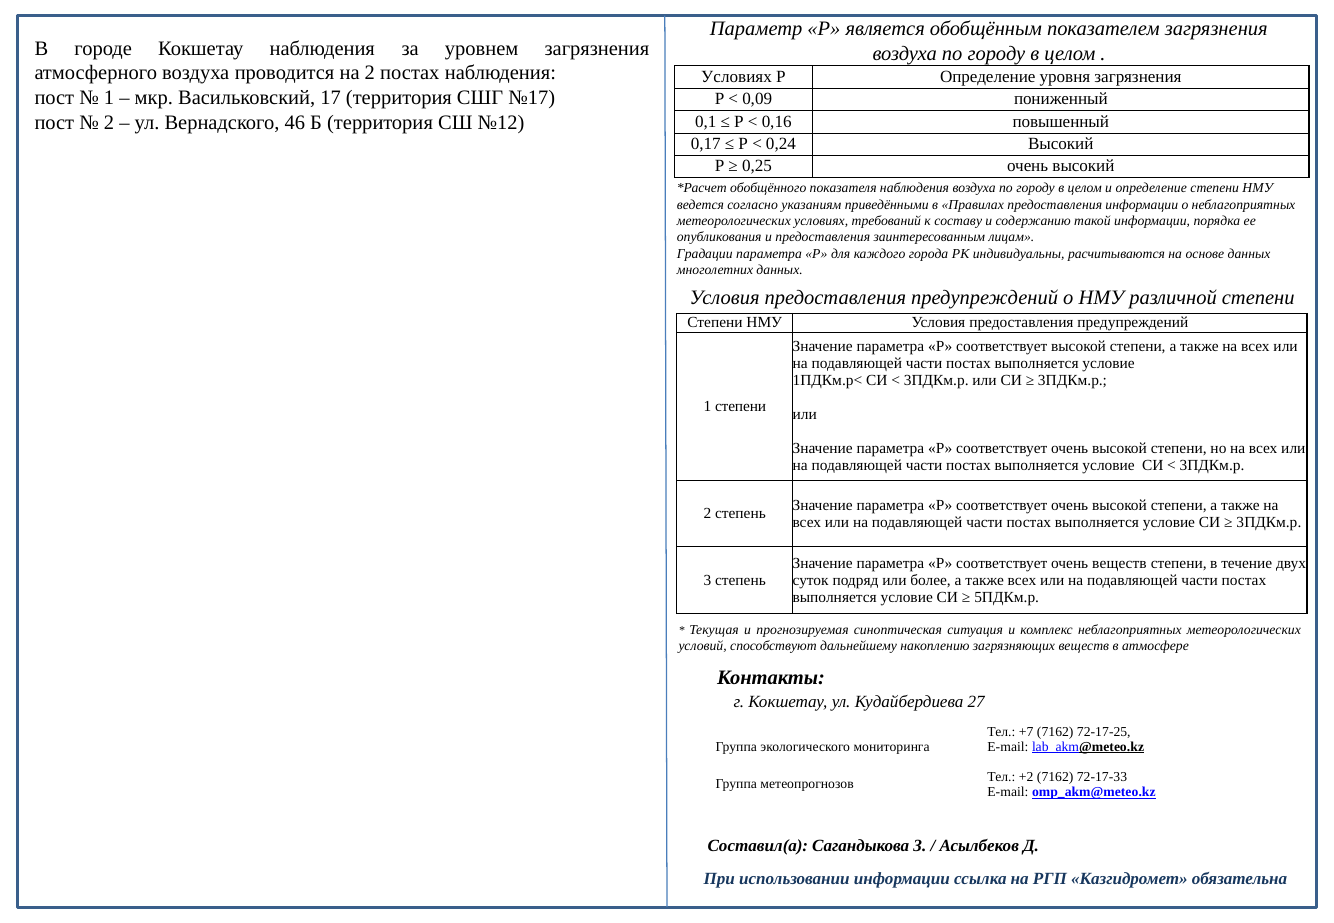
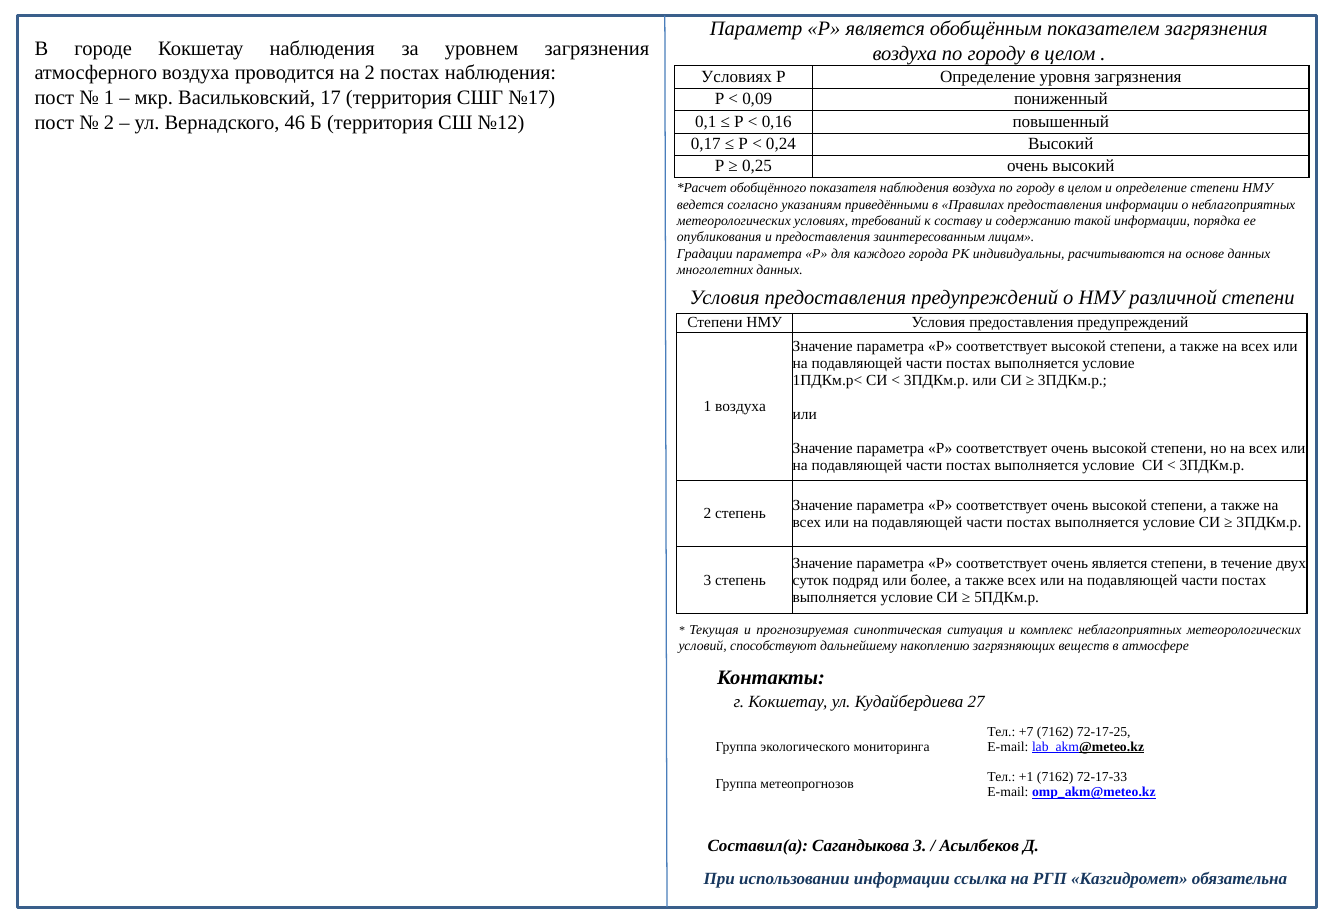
1 степени: степени -> воздуха (741, 406)
очень веществ: веществ -> является (1120, 563)
+2: +2 -> +1 (1026, 777)
